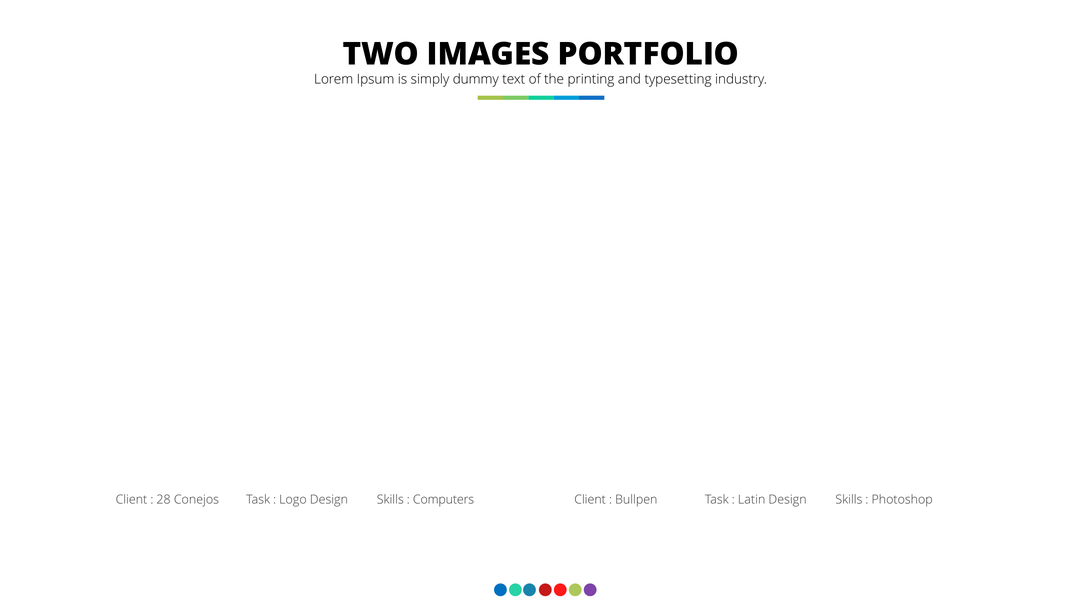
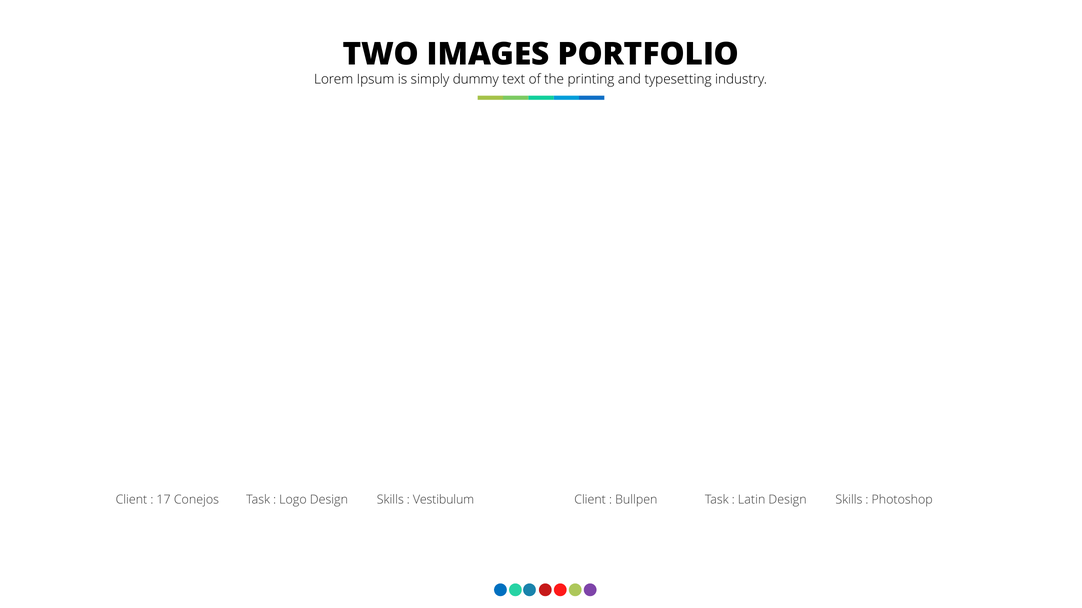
28: 28 -> 17 (164, 500)
Computers: Computers -> Vestibulum (444, 500)
